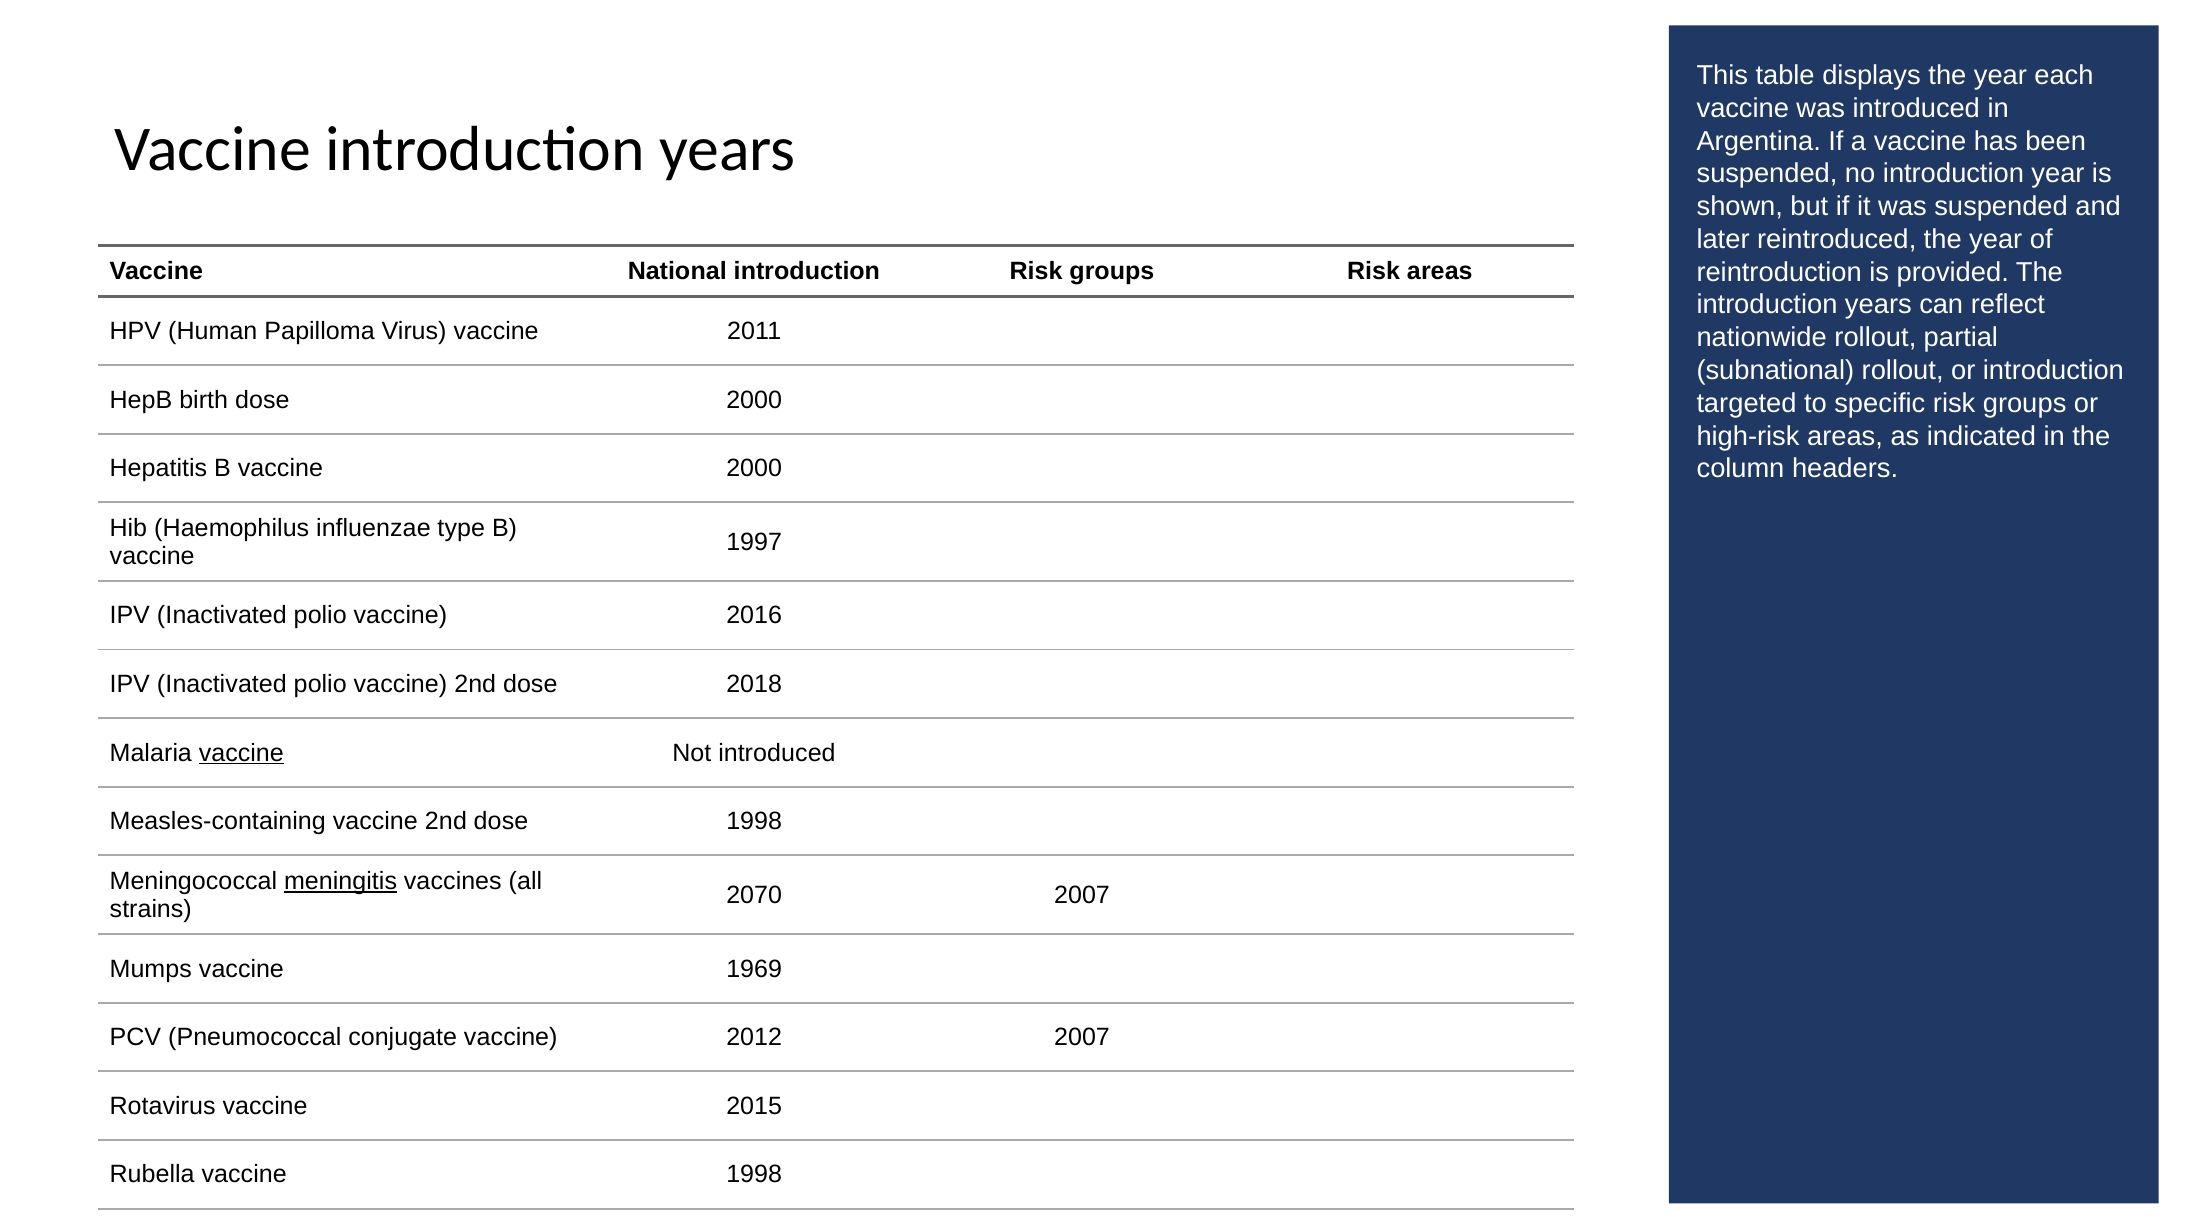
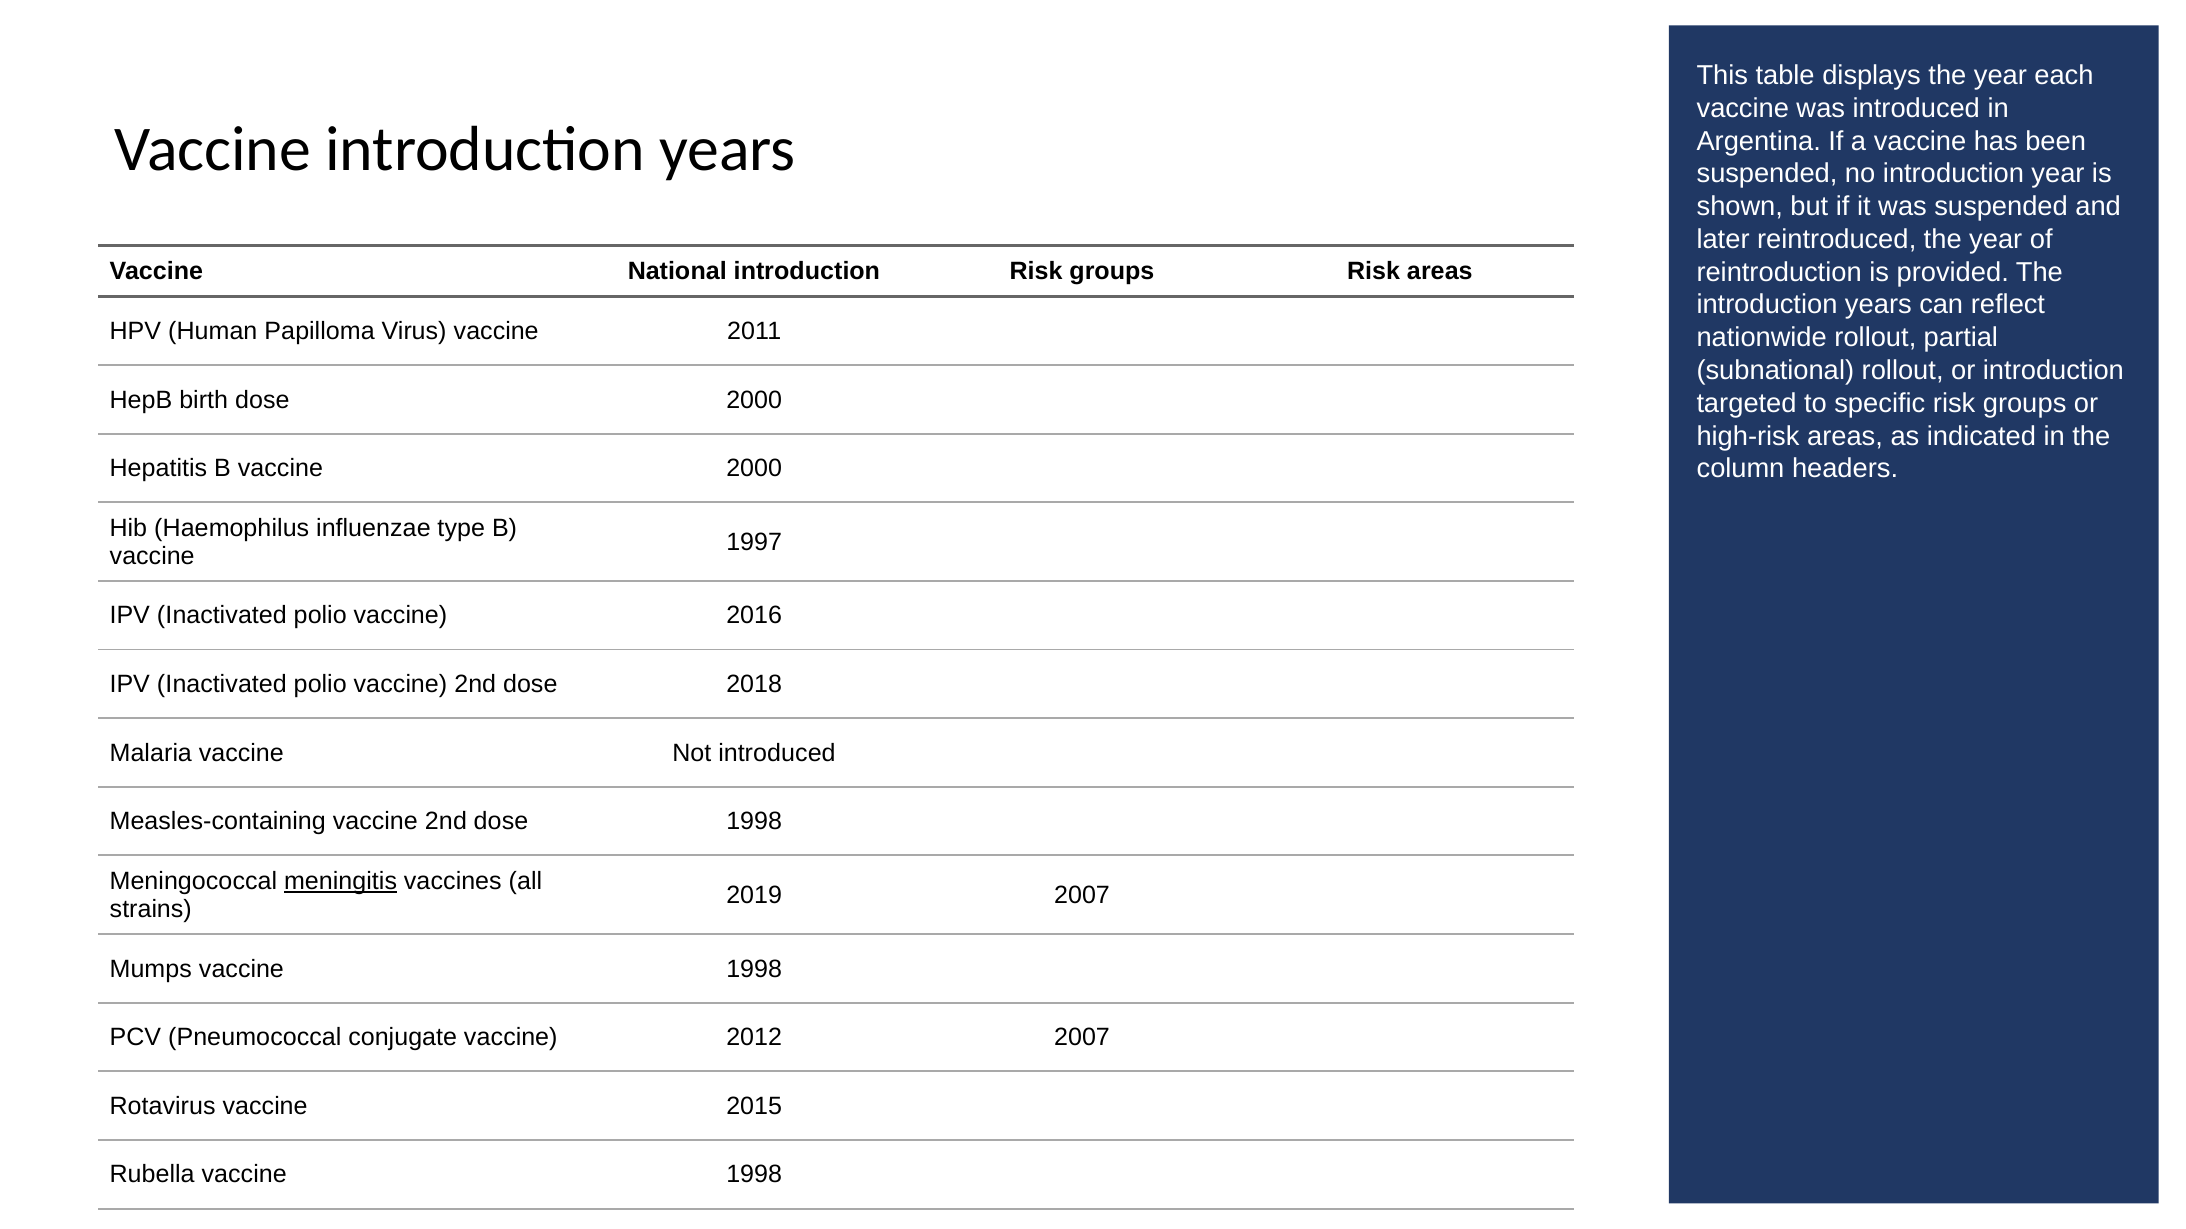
vaccine underline: present -> none (241, 753)
2070: 2070 -> 2019 (754, 896)
Mumps vaccine 1969: 1969 -> 1998 (754, 969)
